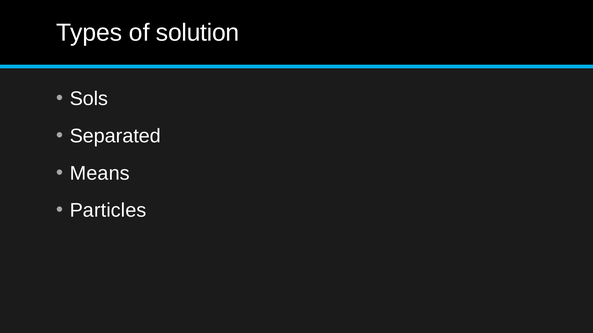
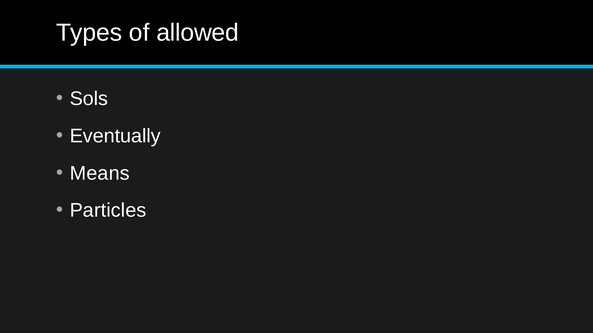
solution: solution -> allowed (198, 33)
Separated: Separated -> Eventually (115, 136)
